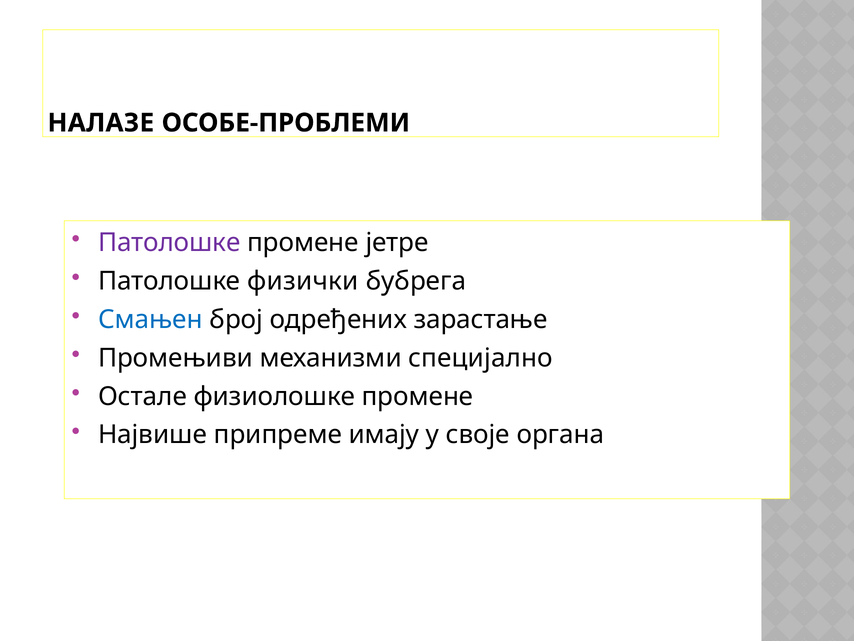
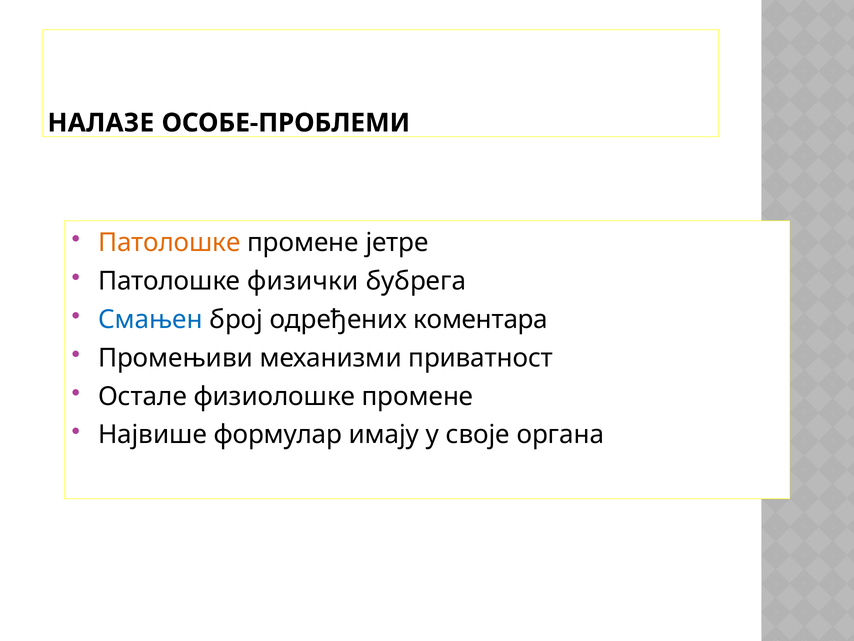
Патолошке colour: purple -> orange (169, 242)
зарастање: зарастање -> коментара (481, 319)
специјално: специјално -> приватност (481, 358)
припреме: припреме -> формулар (278, 435)
